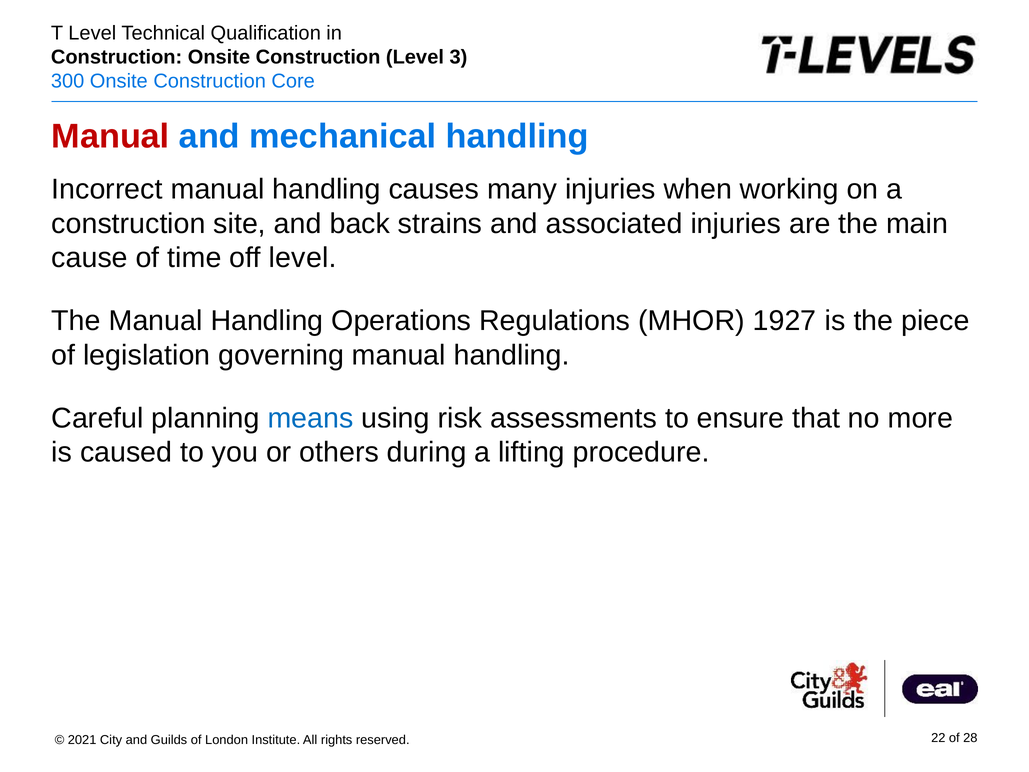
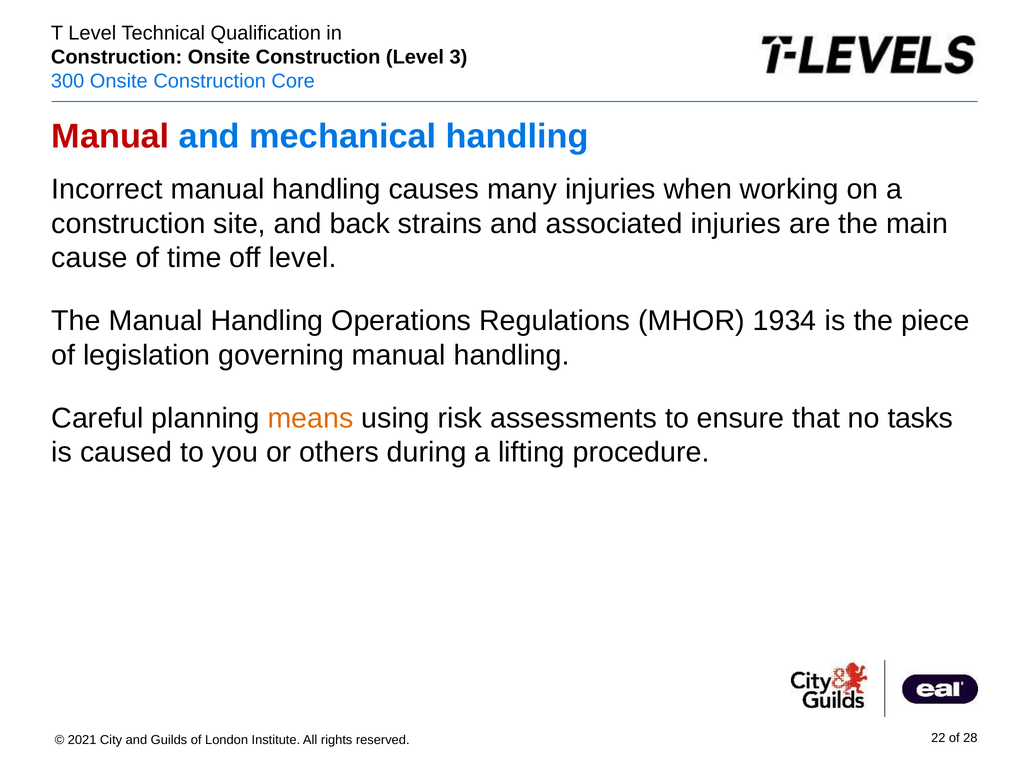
1927: 1927 -> 1934 (785, 321)
means colour: blue -> orange (311, 418)
more: more -> tasks (920, 418)
